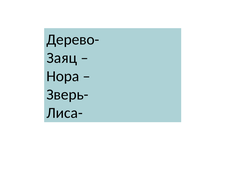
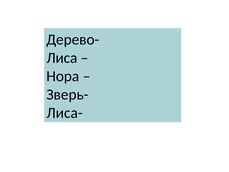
Заяц: Заяц -> Лиса (62, 58)
